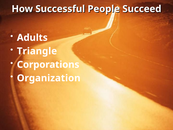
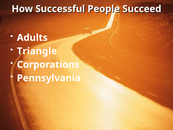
Organization: Organization -> Pennsylvania (49, 78)
